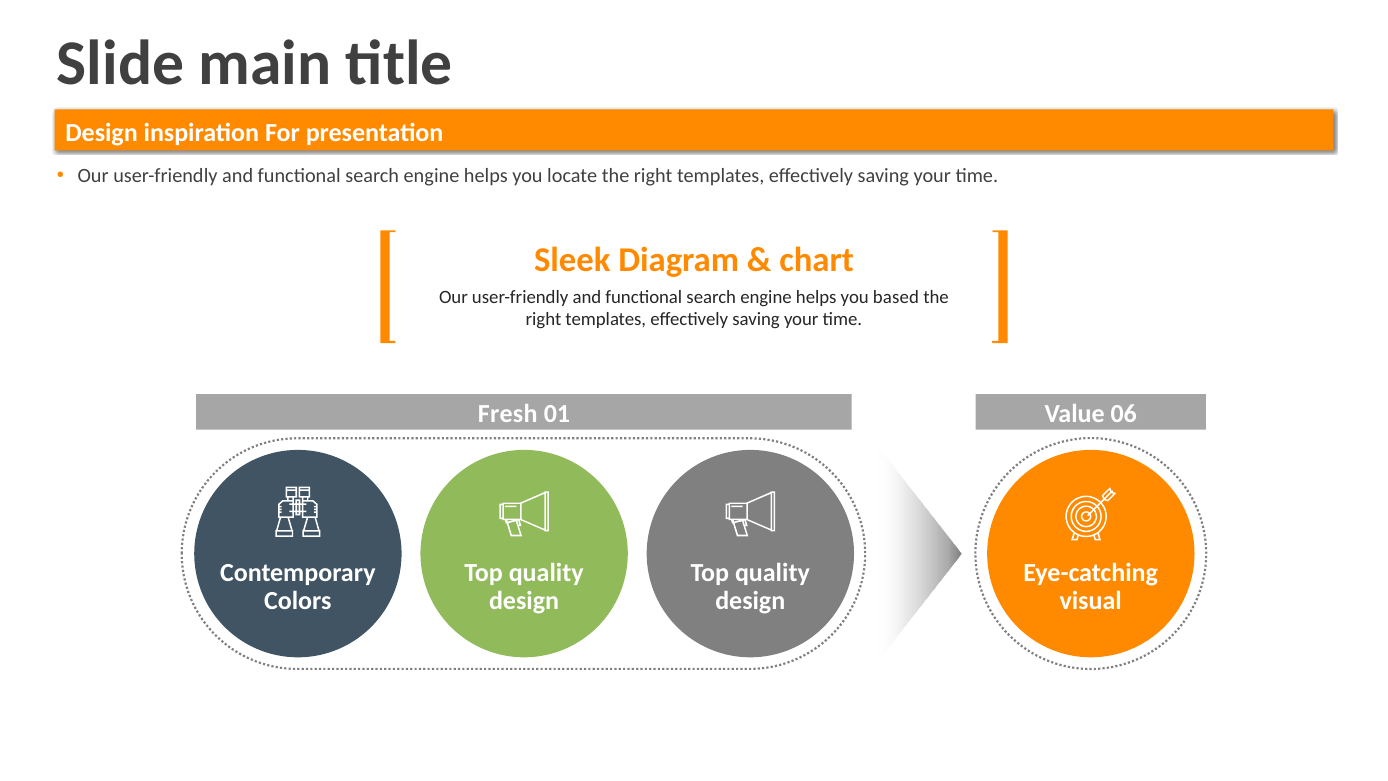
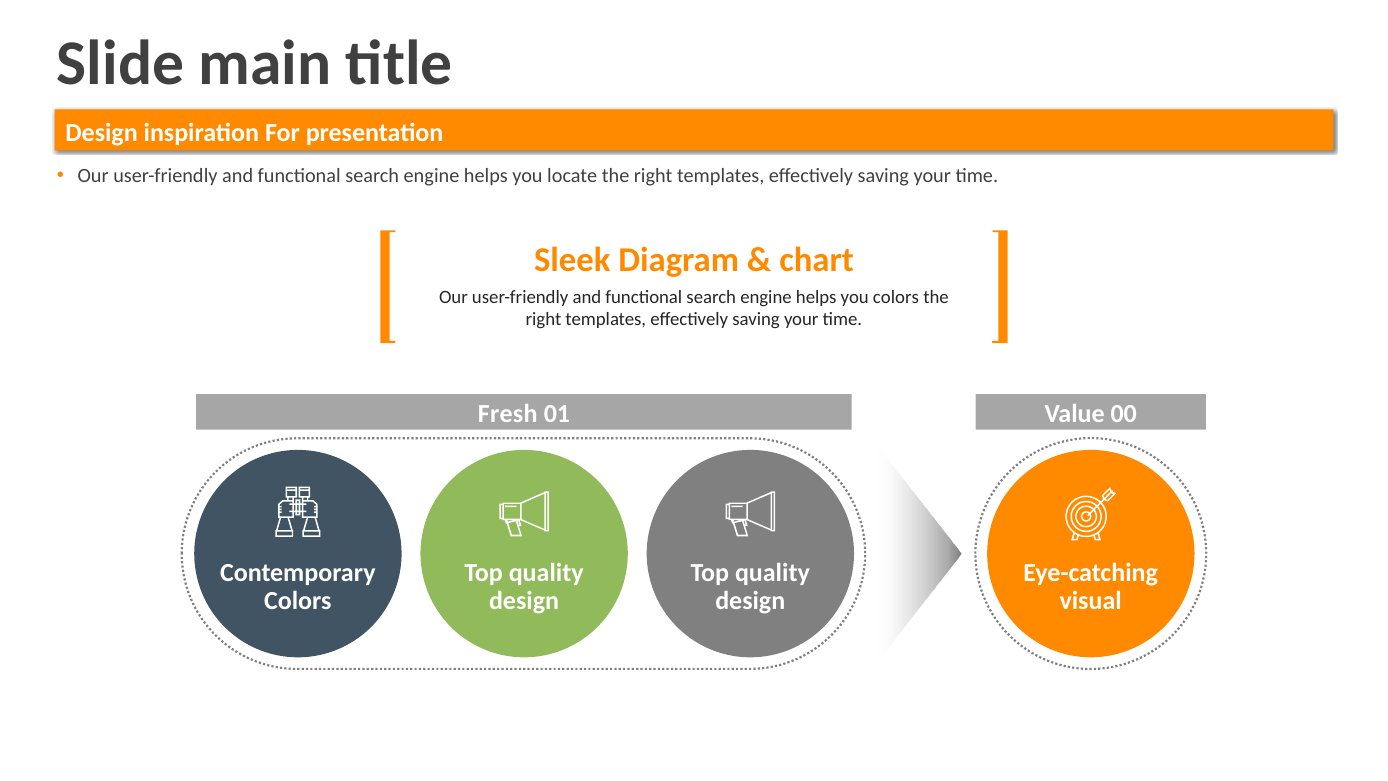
you based: based -> colors (896, 297)
06: 06 -> 00 (1124, 413)
